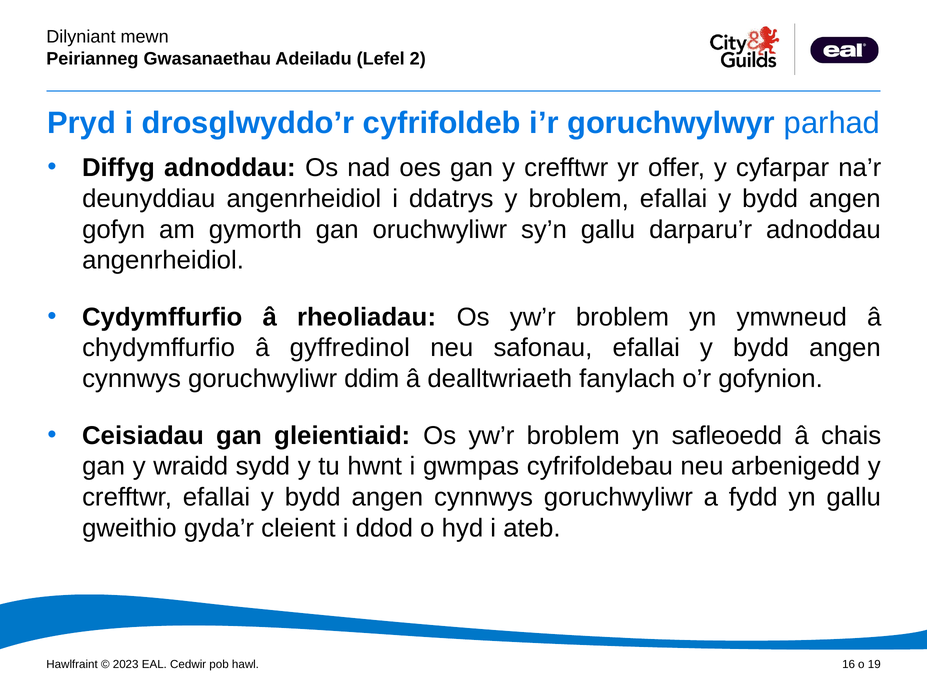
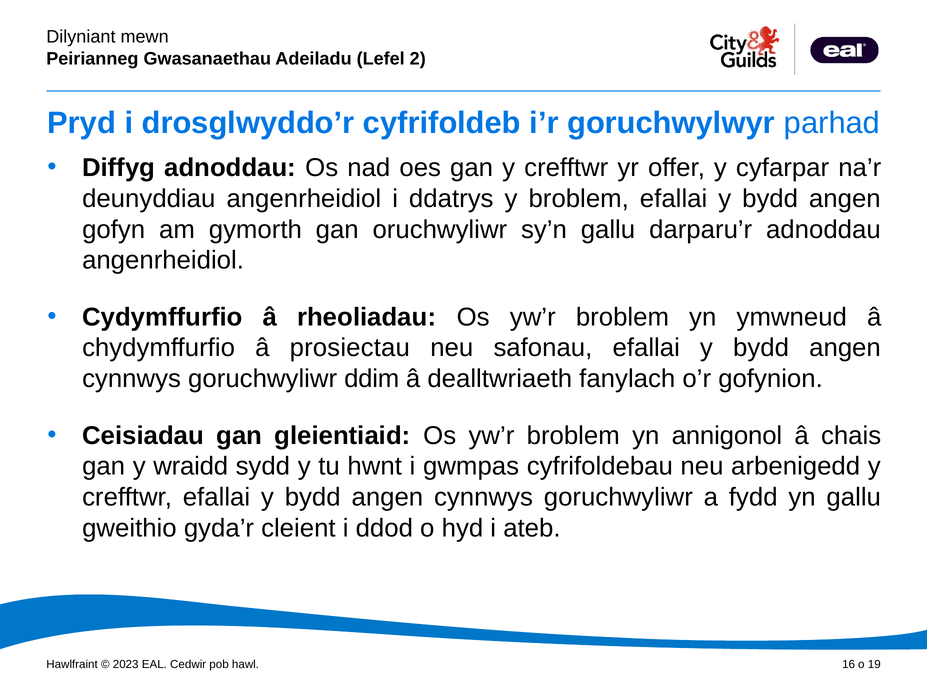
gyffredinol: gyffredinol -> prosiectau (350, 348)
safleoedd: safleoedd -> annigonol (727, 436)
